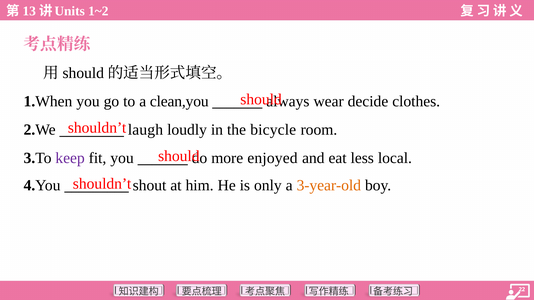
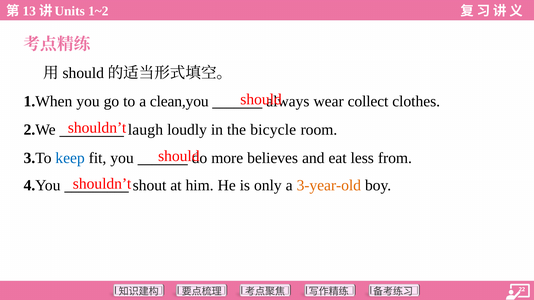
decide: decide -> collect (368, 102)
keep colour: purple -> blue (70, 158)
enjoyed: enjoyed -> believes (273, 158)
local: local -> from (395, 158)
